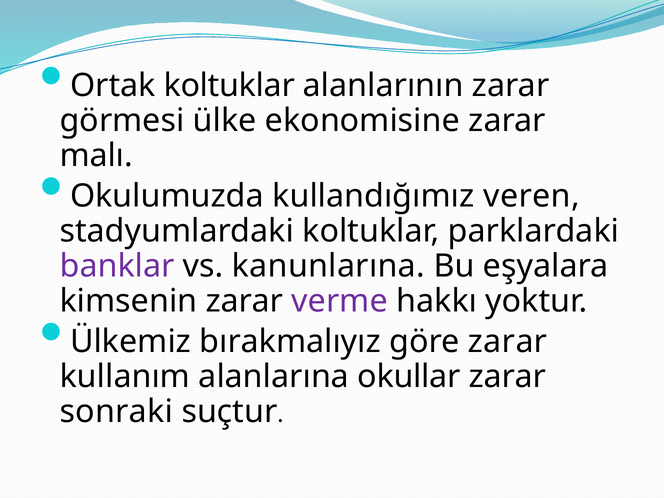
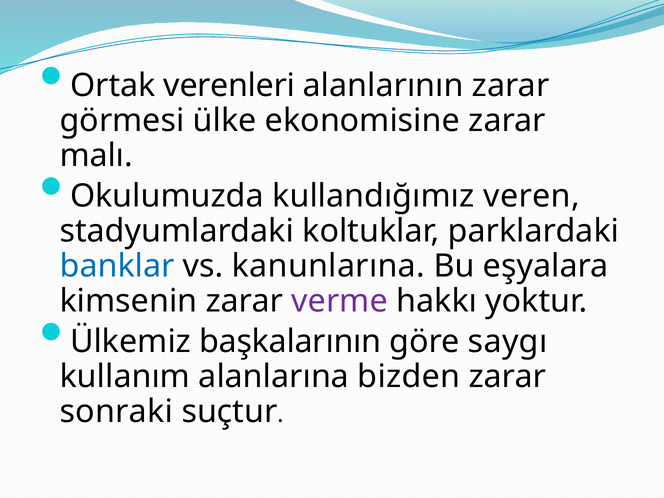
Ortak koltuklar: koltuklar -> verenleri (229, 86)
banklar colour: purple -> blue (117, 266)
bırakmalıyız: bırakmalıyız -> başkalarının (290, 342)
göre zarar: zarar -> saygı (508, 342)
okullar: okullar -> bizden (409, 377)
